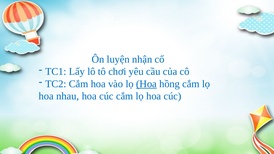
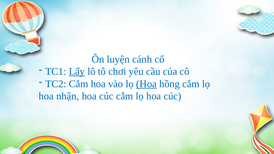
nhận: nhận -> cánh (142, 59)
Lấy underline: none -> present (77, 72)
nhau: nhau -> nhận (68, 96)
